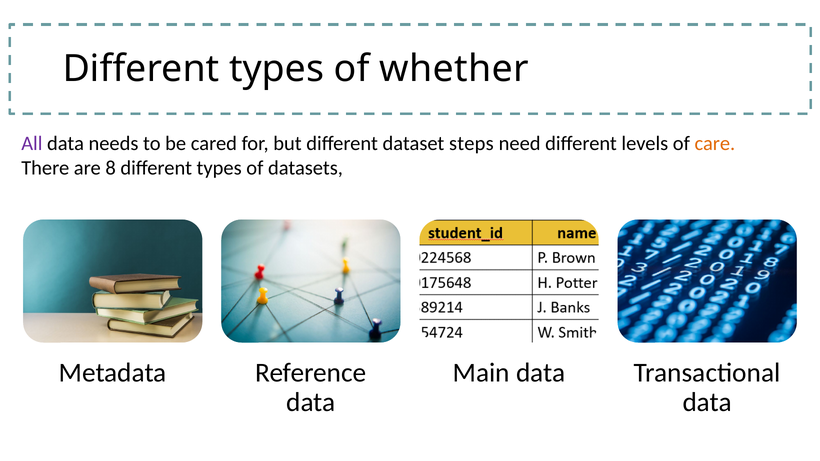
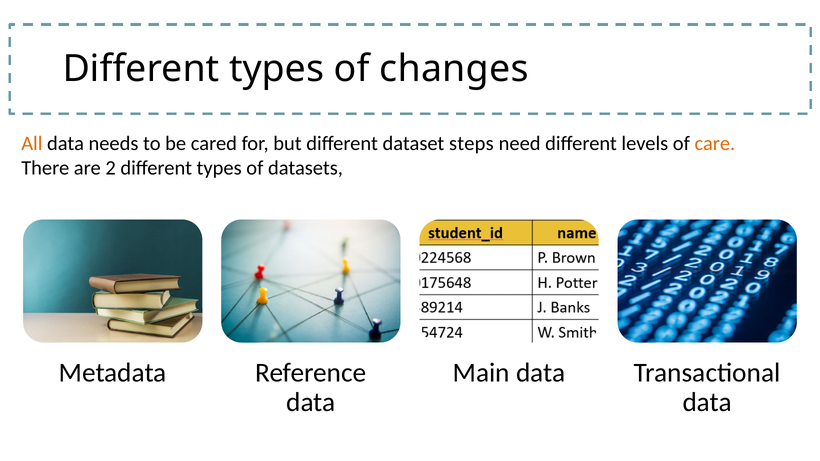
whether: whether -> changes (454, 69)
All colour: purple -> orange (32, 144)
8: 8 -> 2 (111, 168)
